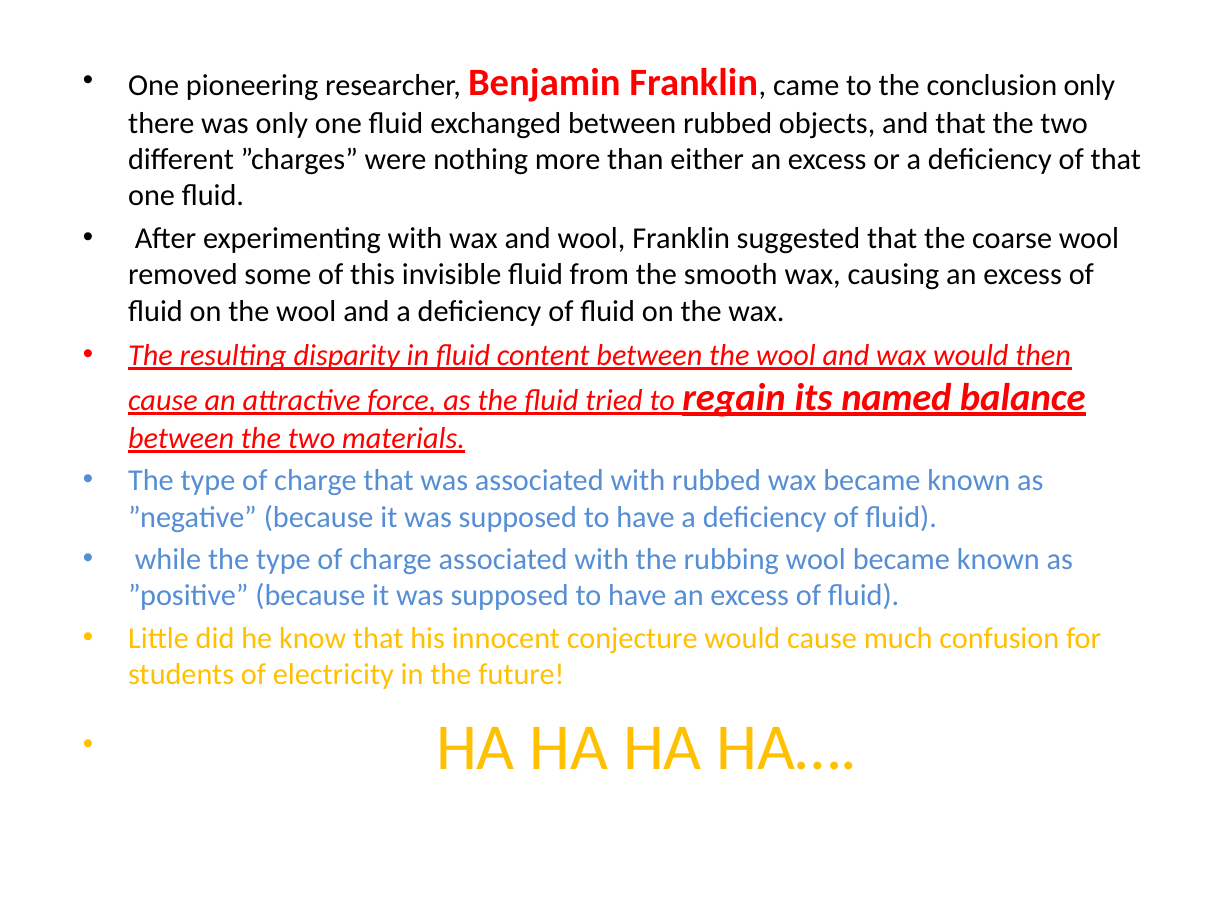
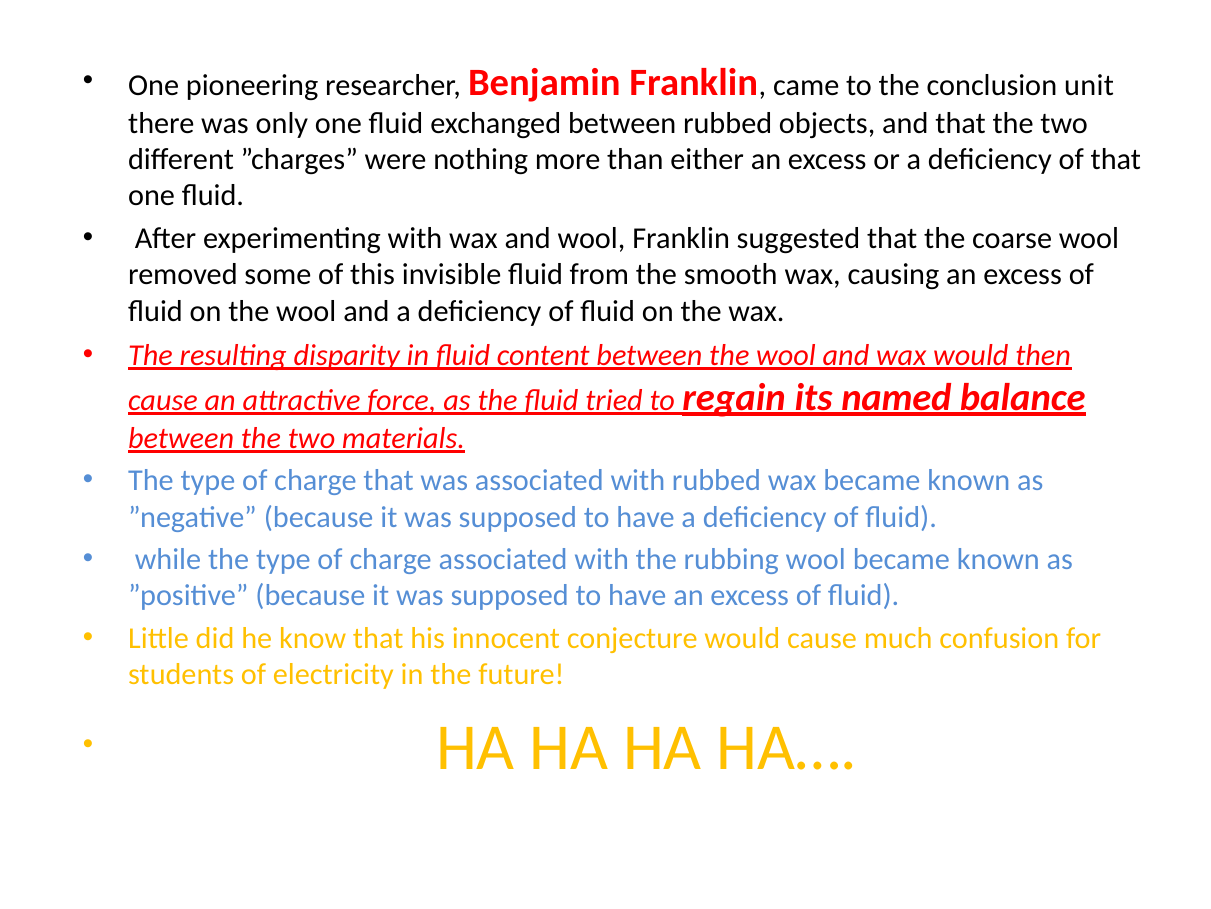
conclusion only: only -> unit (1089, 85)
